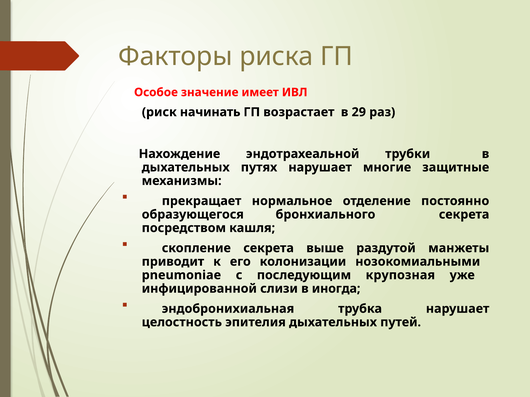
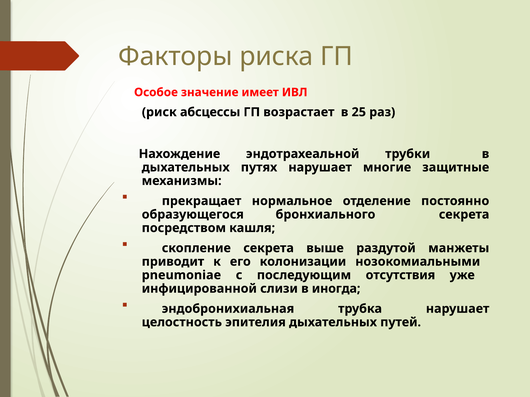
начинать: начинать -> абсцессы (210, 112)
29: 29 -> 25 (359, 112)
крупозная: крупозная -> отсутствия (400, 275)
